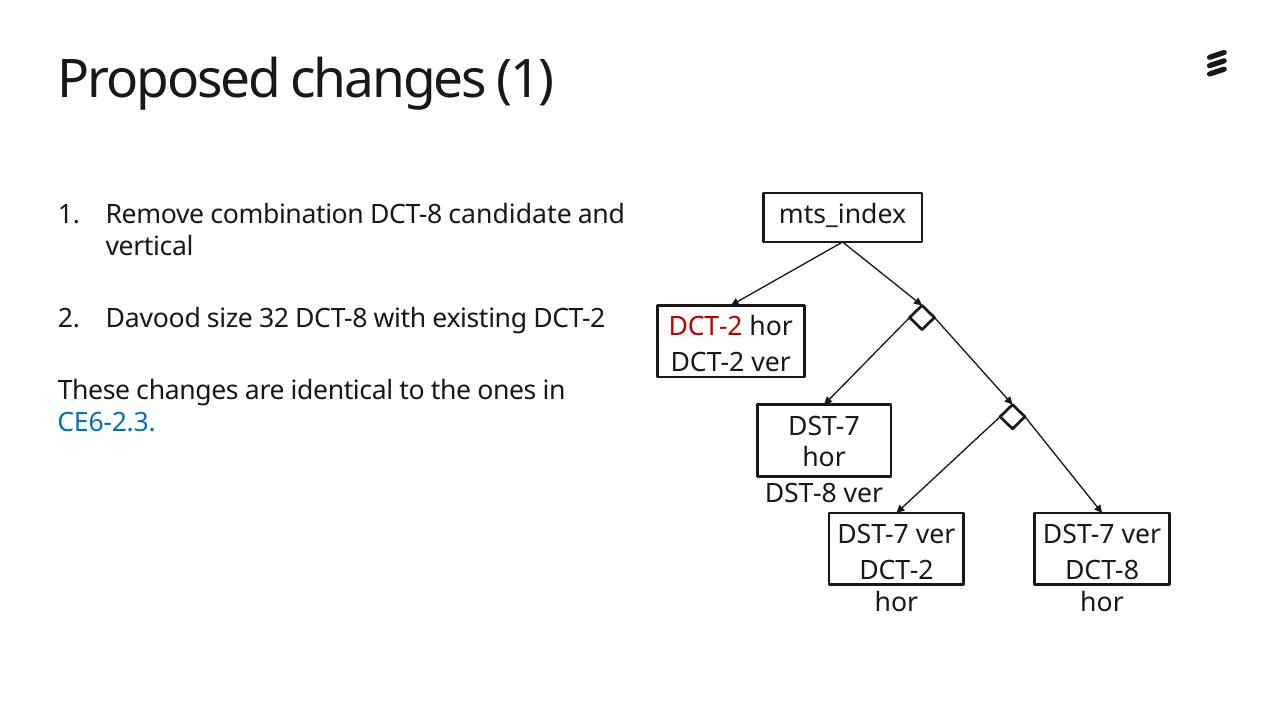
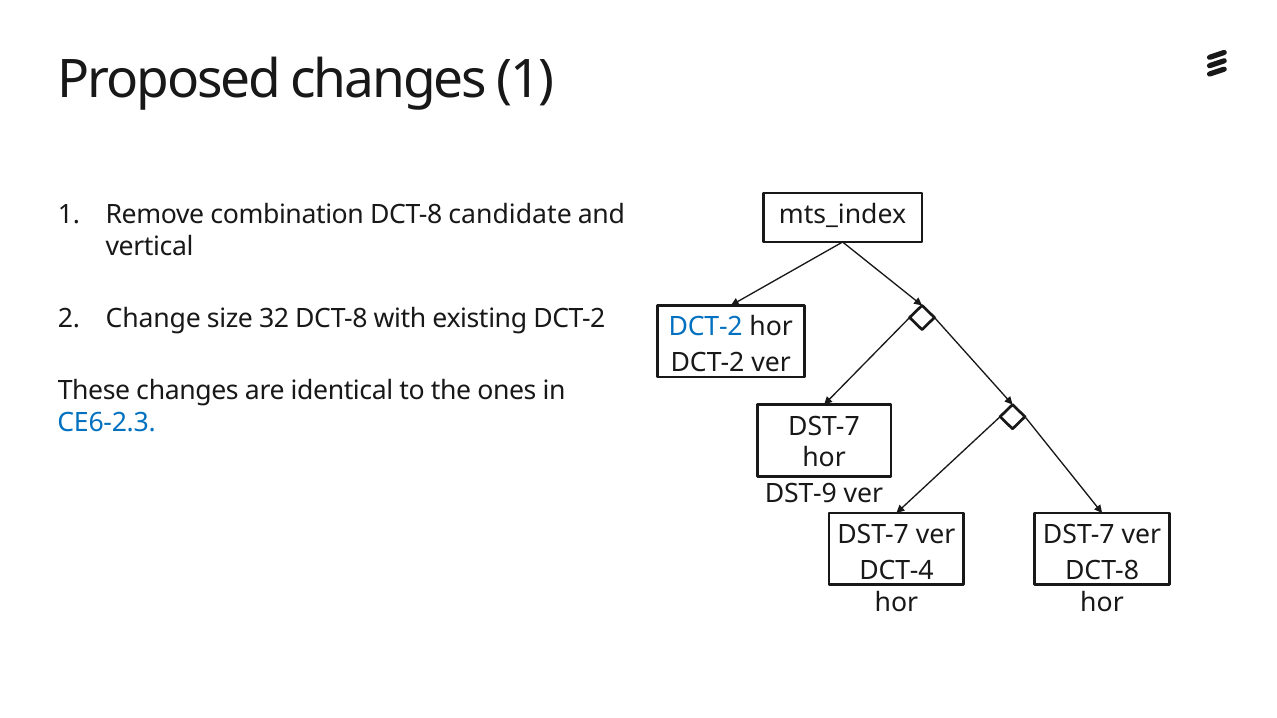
Davood: Davood -> Change (153, 319)
DCT-2 colour: red -> blue (706, 327)
DST-8: DST-8 -> DST-9 (801, 494)
DCT-2: DCT-2 -> DCT-4 (896, 571)
